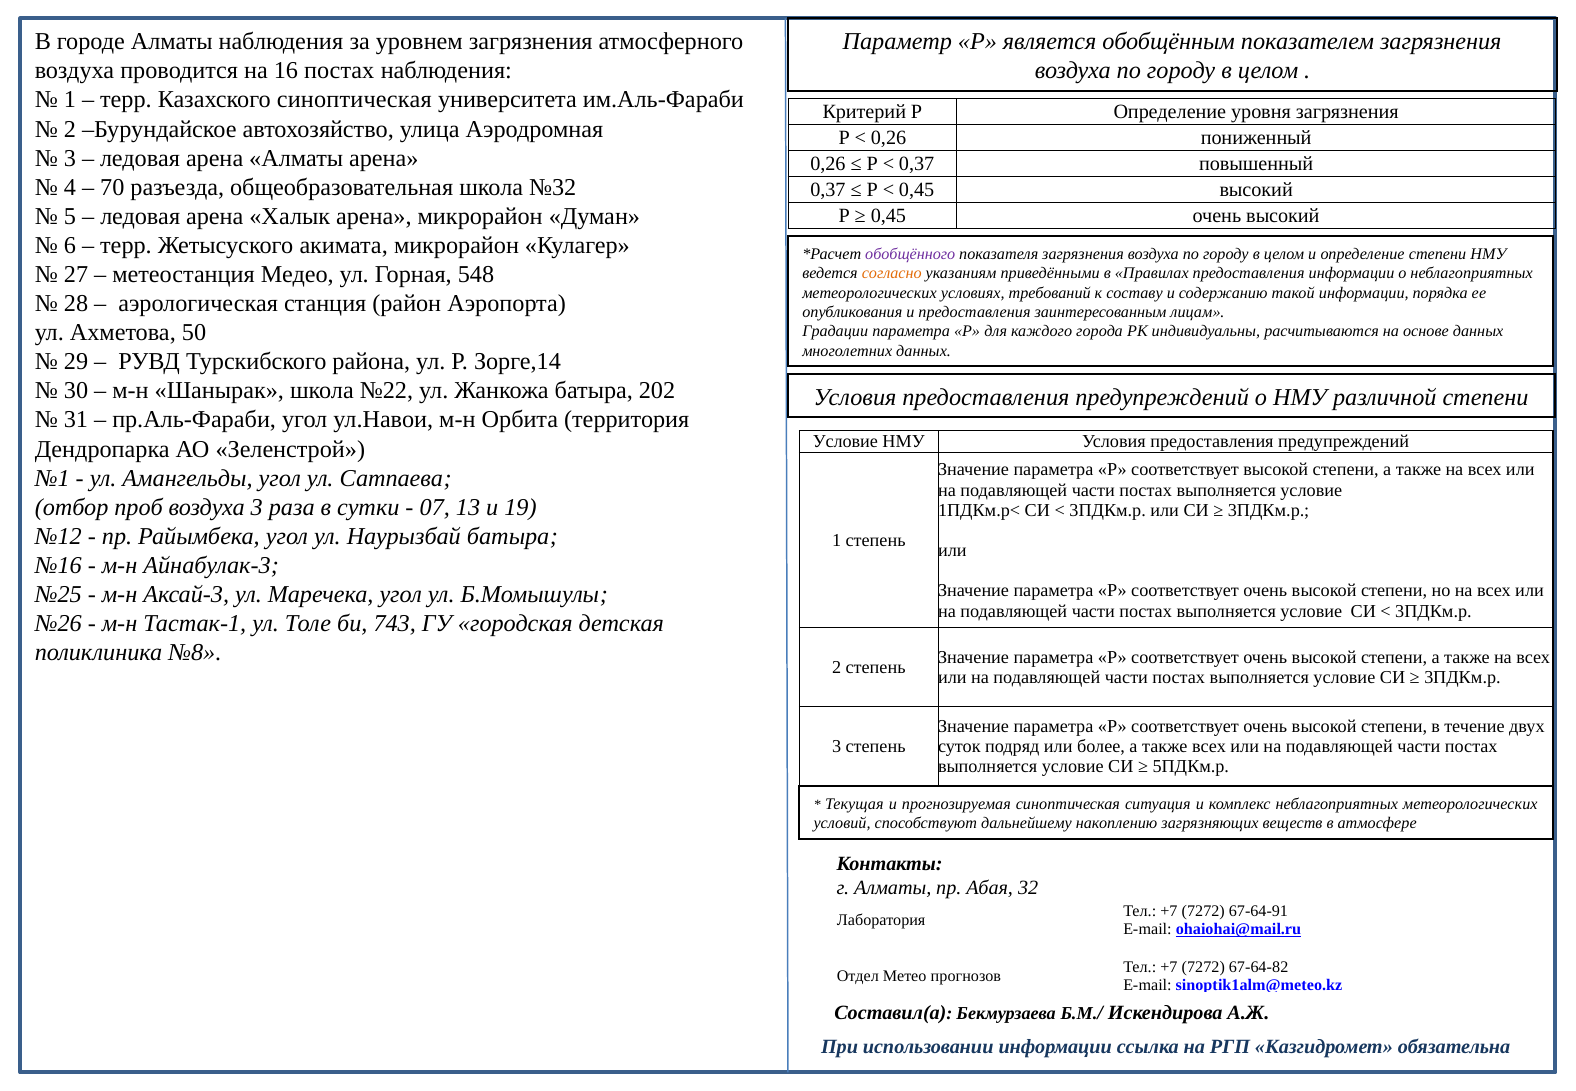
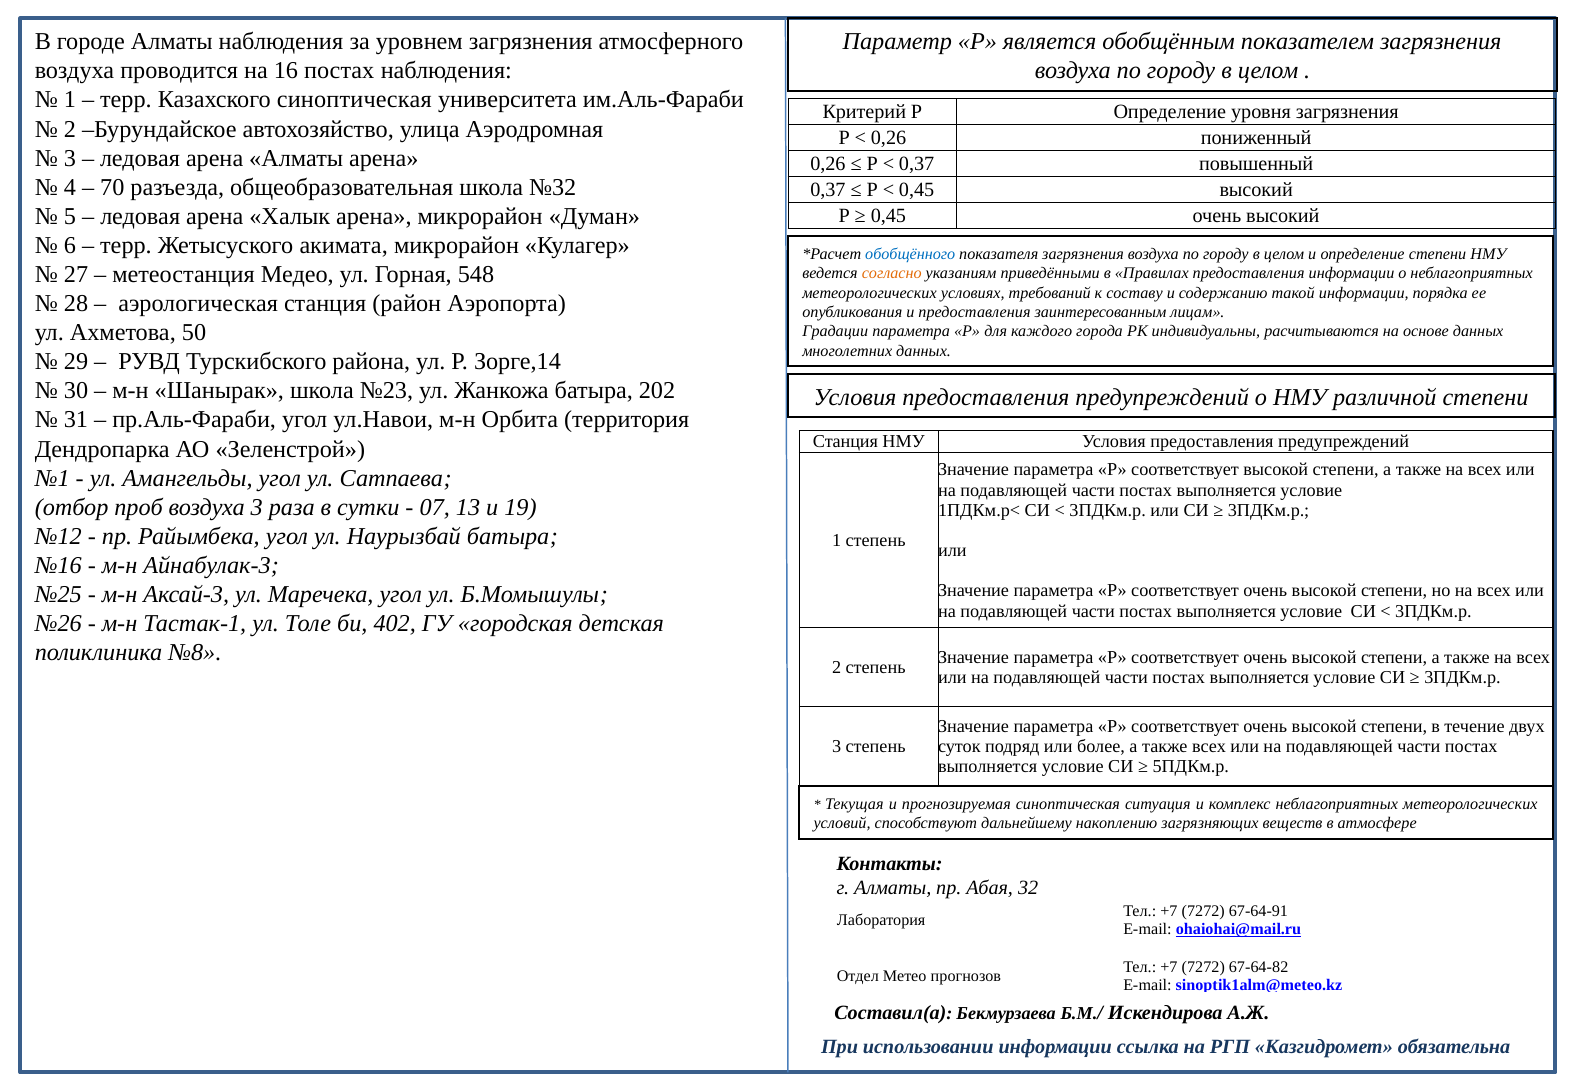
обобщённого colour: purple -> blue (910, 254)
№22: №22 -> №23 (386, 391)
Условие: Условие -> Станция (845, 442)
743: 743 -> 402 (395, 624)
